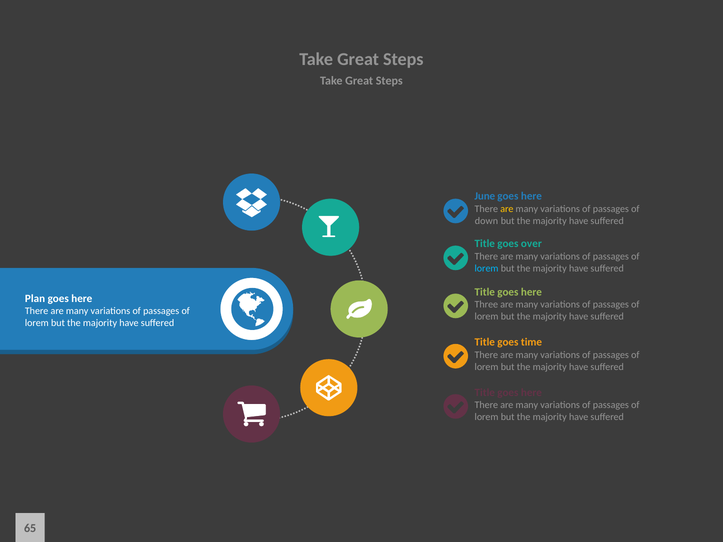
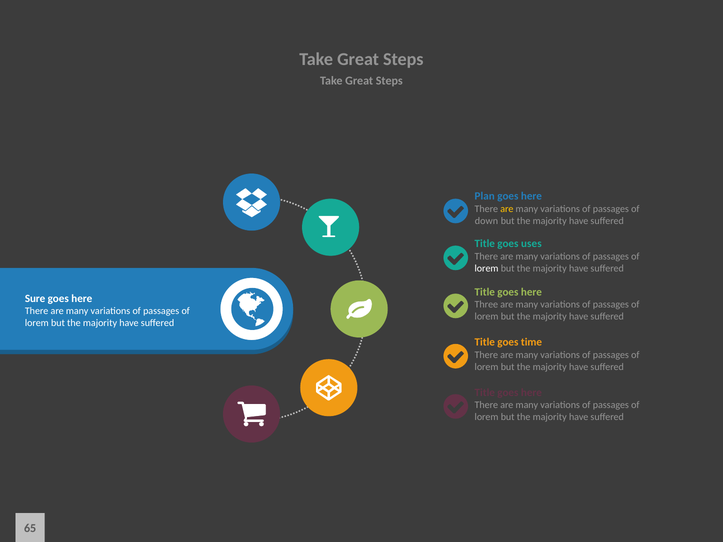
June: June -> Plan (485, 196)
over: over -> uses (531, 244)
lorem colour: light blue -> white (487, 269)
Plan: Plan -> Sure (35, 299)
